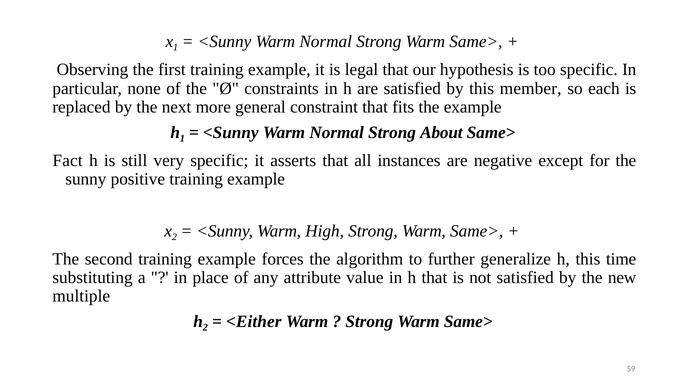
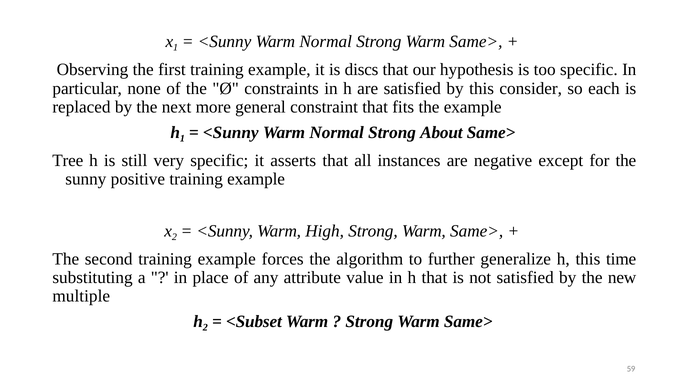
legal: legal -> discs (362, 70)
member: member -> consider (531, 88)
Fact: Fact -> Tree (68, 160)
<Either: <Either -> <Subset (254, 322)
